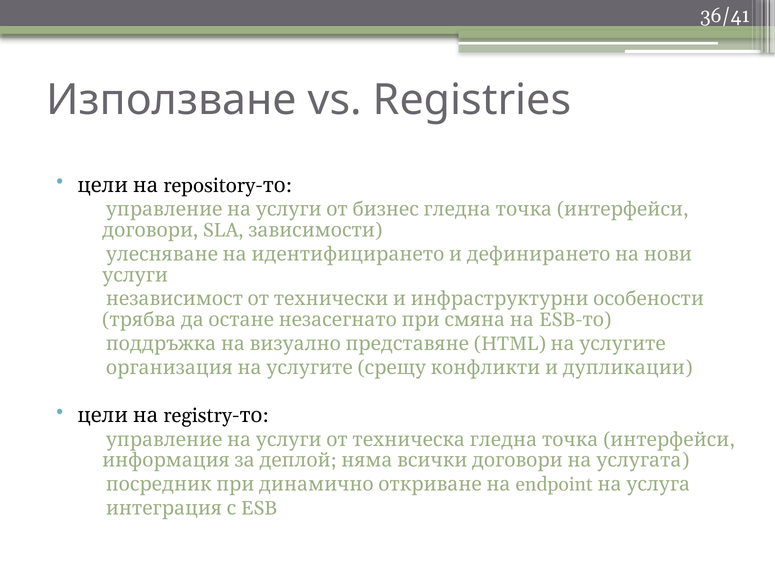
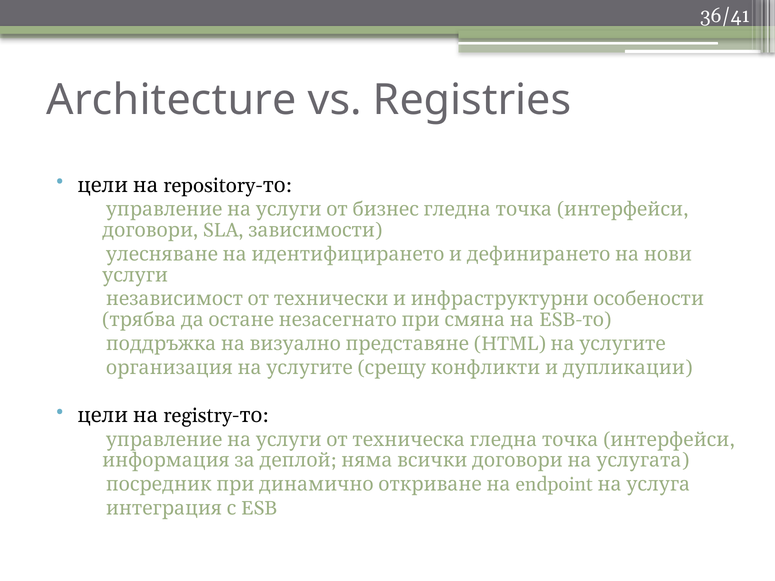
Използване: Използване -> Architecture (171, 100)
